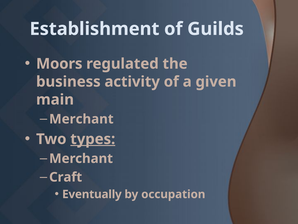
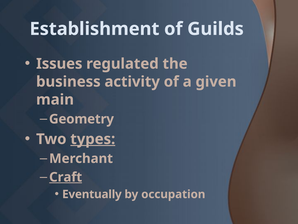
Moors: Moors -> Issues (59, 64)
Merchant: Merchant -> Geometry (81, 119)
Craft underline: none -> present (66, 177)
